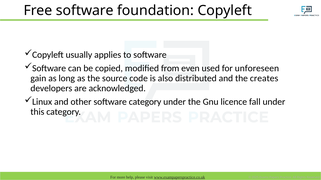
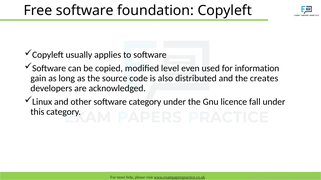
from: from -> level (170, 68)
unforeseen: unforeseen -> information (257, 68)
